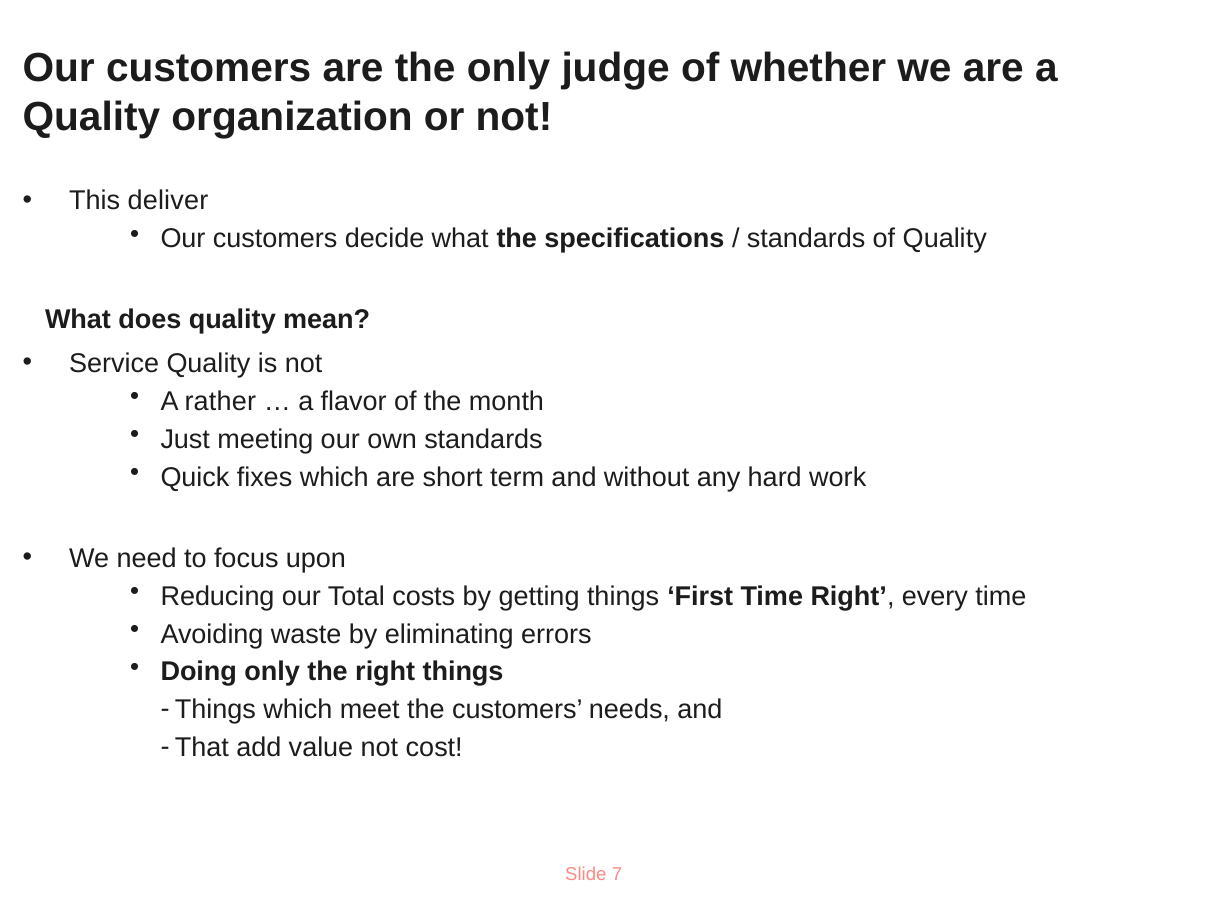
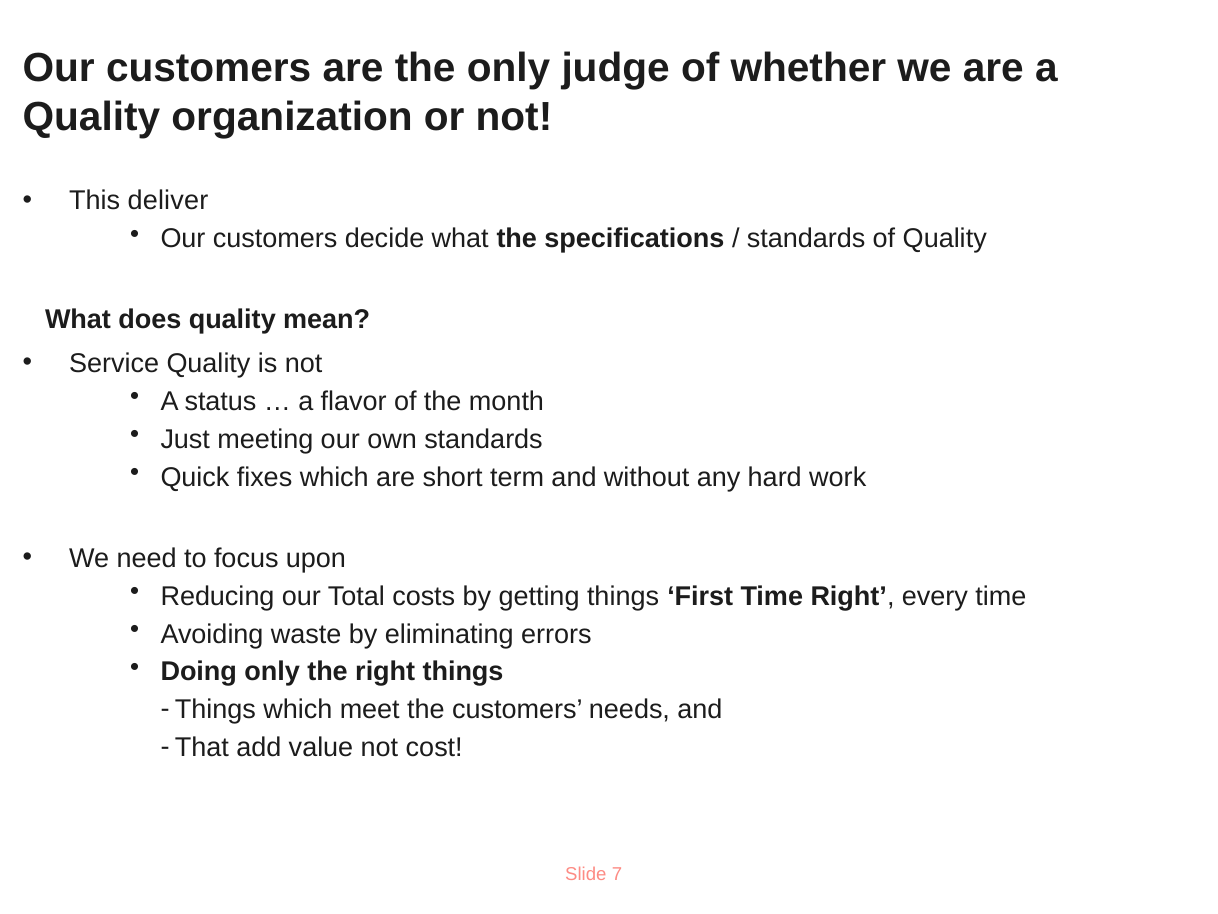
rather: rather -> status (220, 401)
